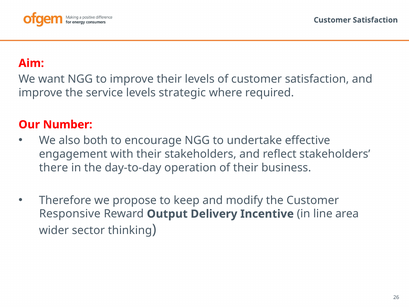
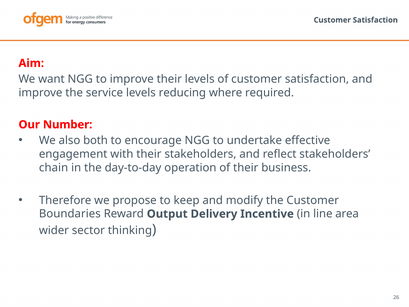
strategic: strategic -> reducing (182, 93)
there: there -> chain (54, 168)
Responsive: Responsive -> Boundaries (70, 214)
